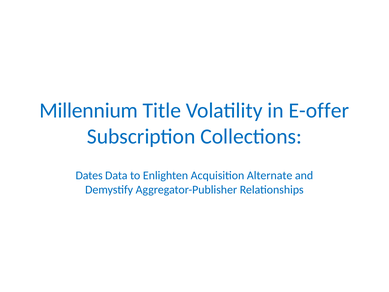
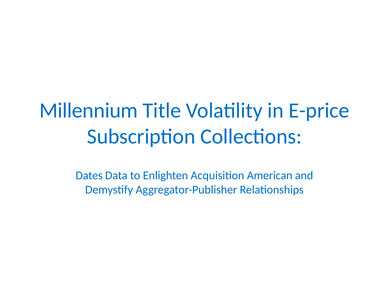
E-offer: E-offer -> E-price (319, 110)
Alternate: Alternate -> American (270, 175)
